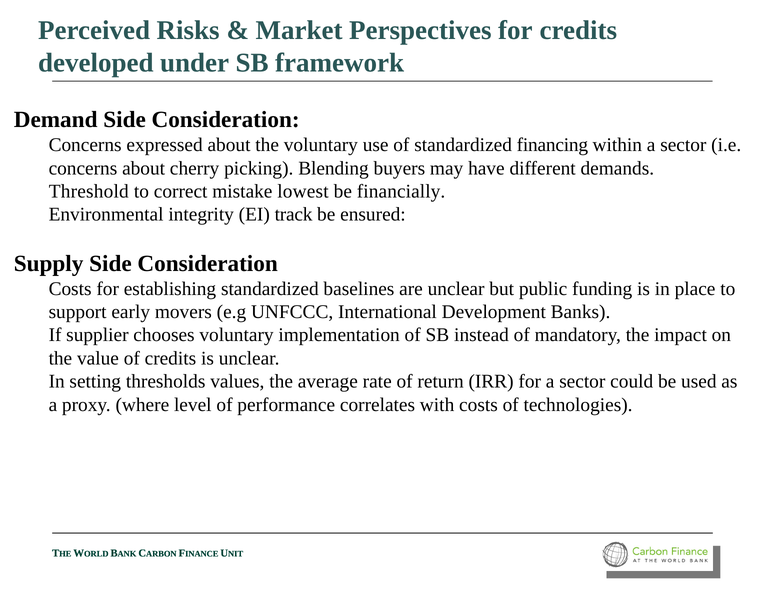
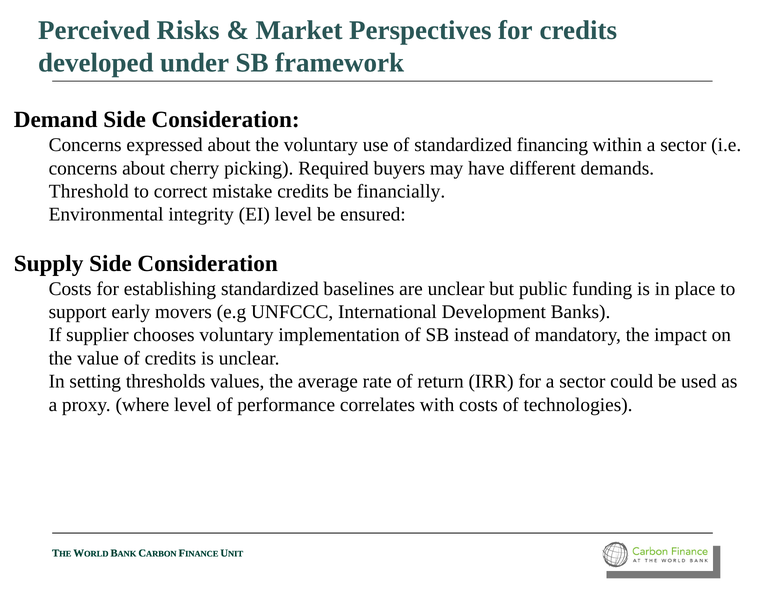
Blending: Blending -> Required (334, 168)
mistake lowest: lowest -> credits (303, 191)
EI track: track -> level (293, 215)
